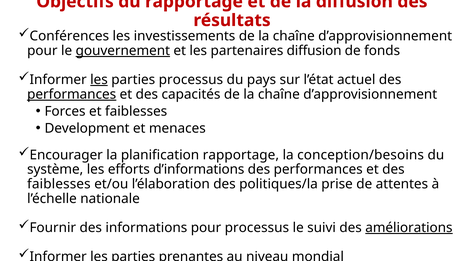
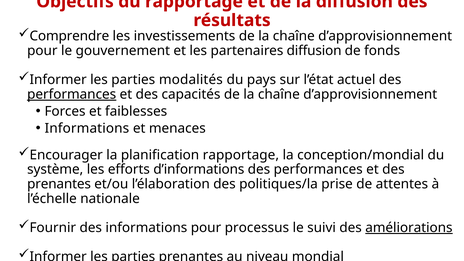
Conférences: Conférences -> Comprendre (69, 36)
gouvernement underline: present -> none (123, 51)
les underline: present -> none (99, 80)
parties processus: processus -> modalités (191, 80)
Development: Development -> Informations (87, 128)
conception/besoins: conception/besoins -> conception/mondial (361, 155)
faiblesses: faiblesses -> prenantes (59, 184)
